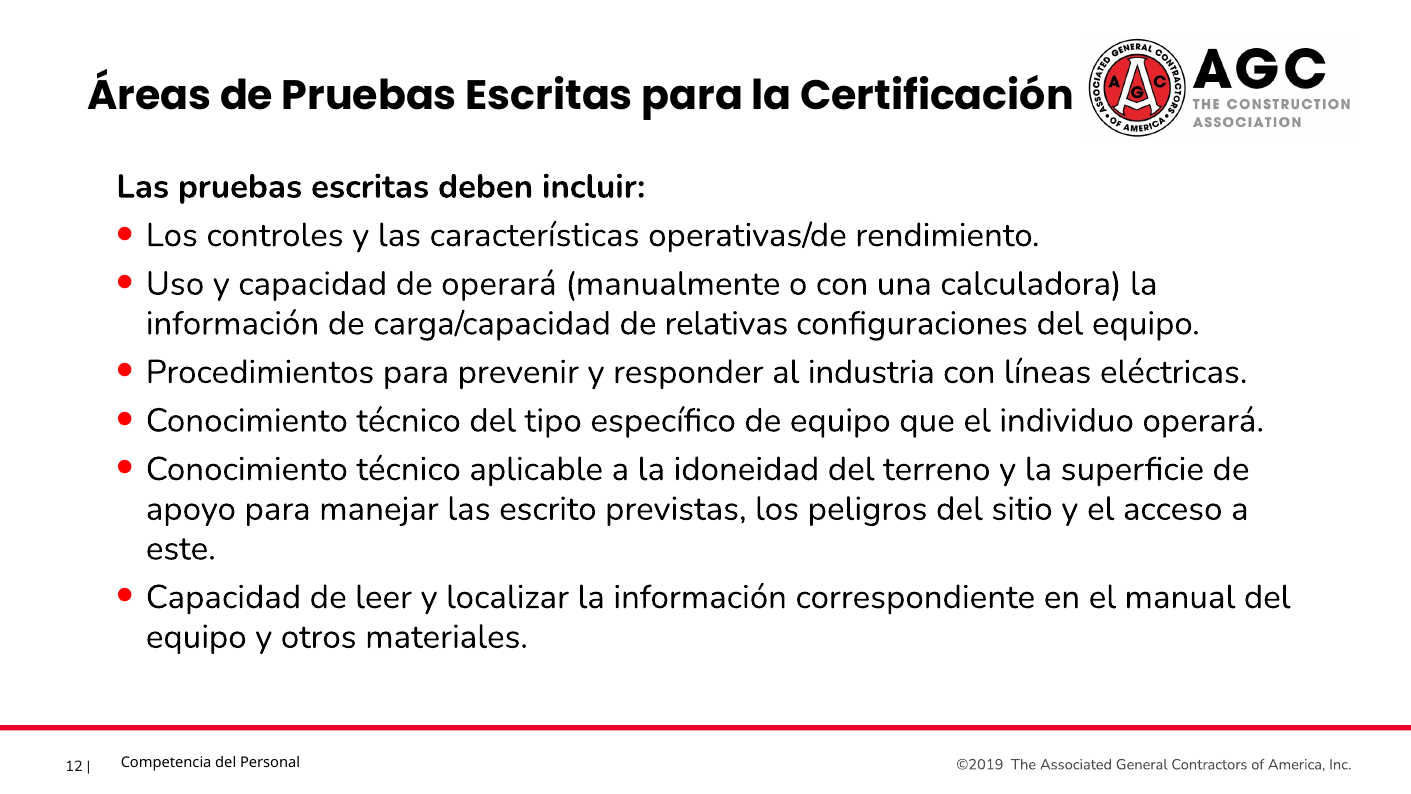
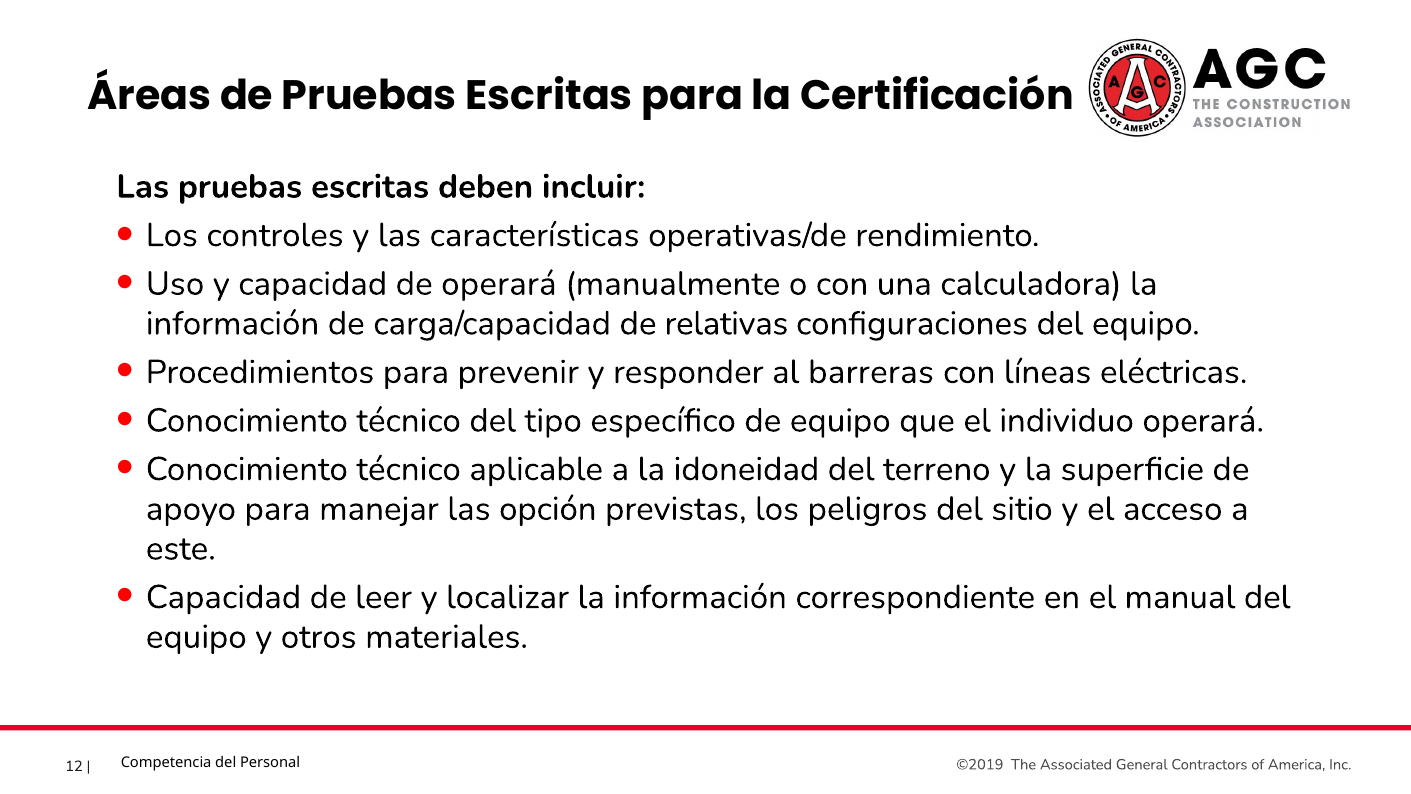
industria: industria -> barreras (871, 372)
escrito: escrito -> opción (548, 509)
